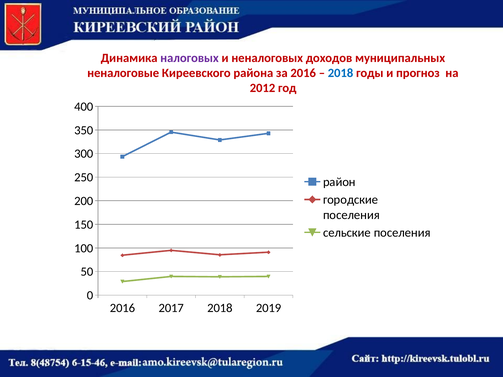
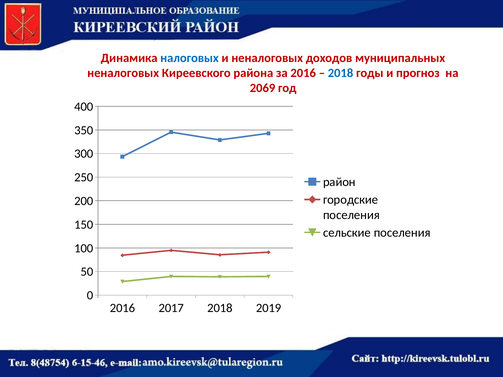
налоговых colour: purple -> blue (190, 58)
неналоговые: неналоговые -> неналоговых (123, 73)
2012: 2012 -> 2069 (263, 88)
